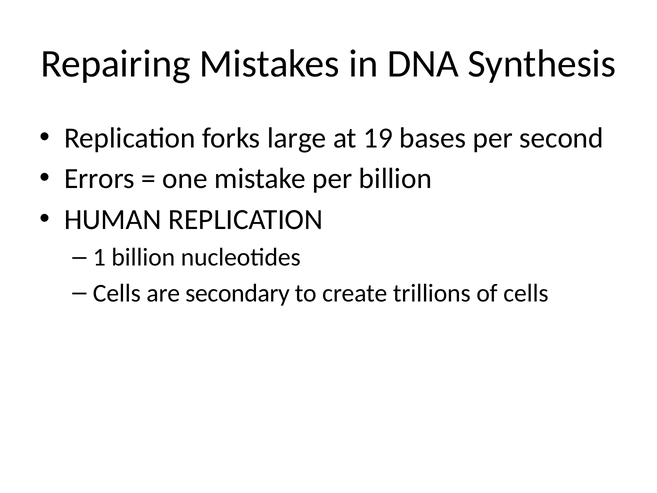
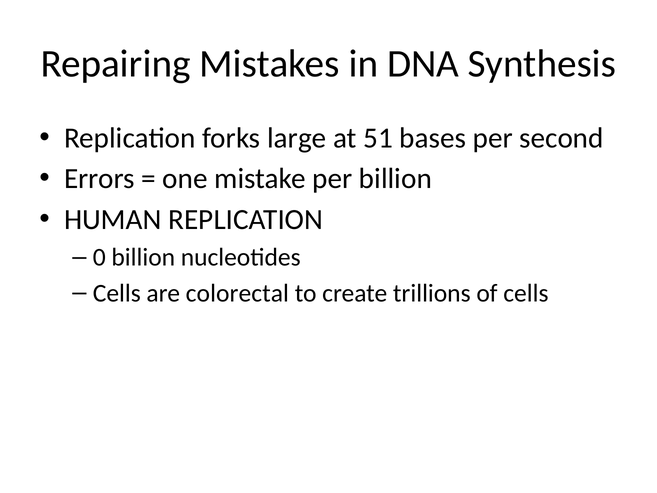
19: 19 -> 51 (378, 138)
1: 1 -> 0 (99, 257)
secondary: secondary -> colorectal (237, 293)
